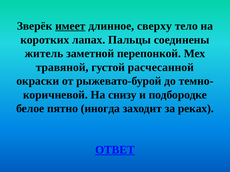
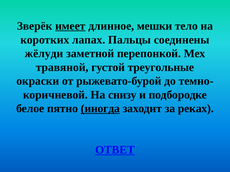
сверху: сверху -> мешки (155, 26)
житель: житель -> жёлуди (44, 54)
расчесанной: расчесанной -> треугольные (161, 67)
иногда underline: none -> present (100, 109)
